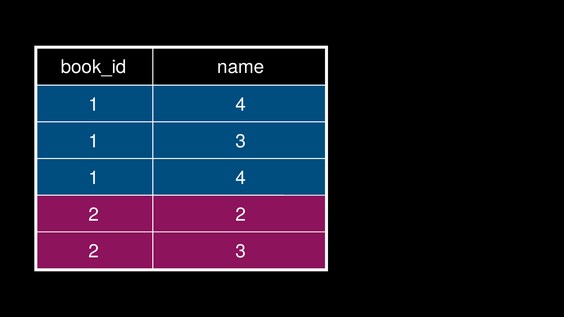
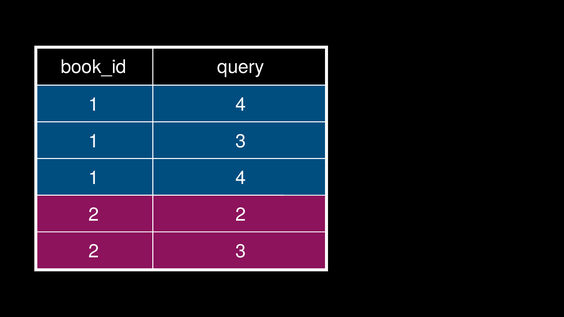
name: name -> query (241, 67)
